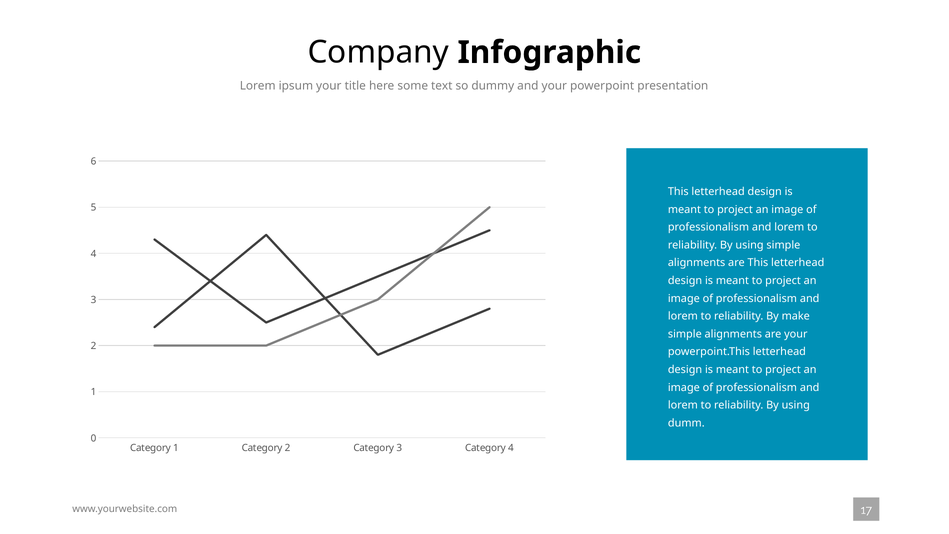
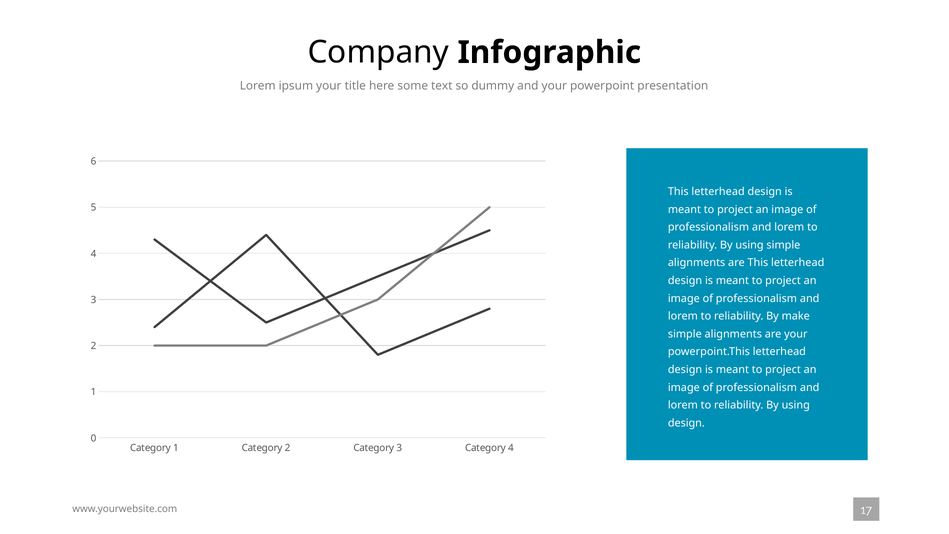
dumm: dumm -> design (686, 423)
